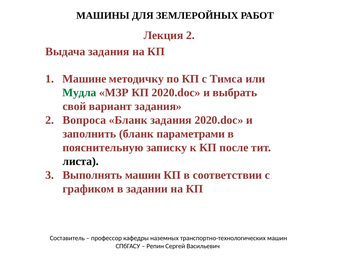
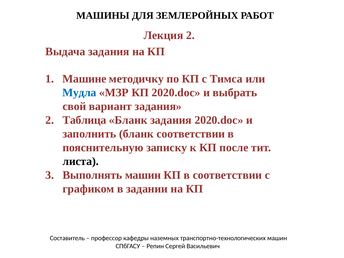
Мудла colour: green -> blue (79, 93)
Вопроса: Вопроса -> Таблица (84, 120)
бланк параметрами: параметрами -> соответствии (191, 134)
